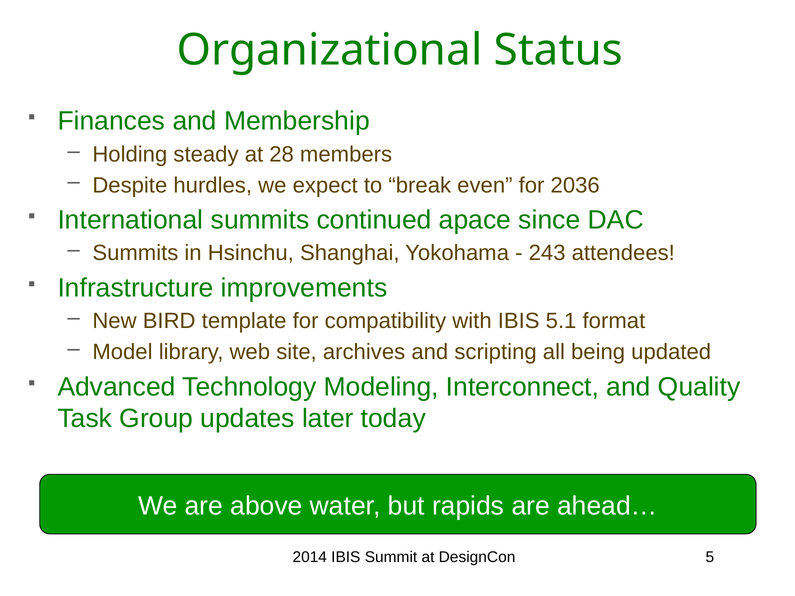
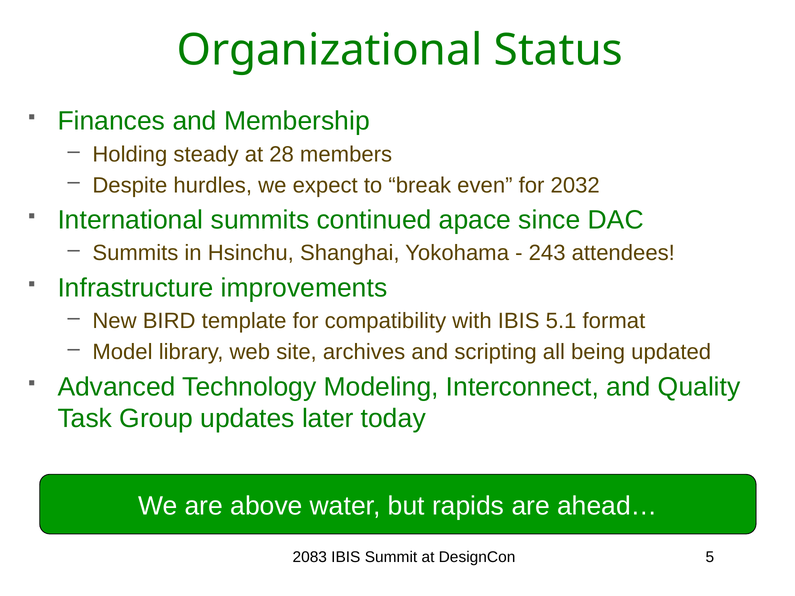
2036: 2036 -> 2032 (575, 185)
2014: 2014 -> 2083 (310, 558)
